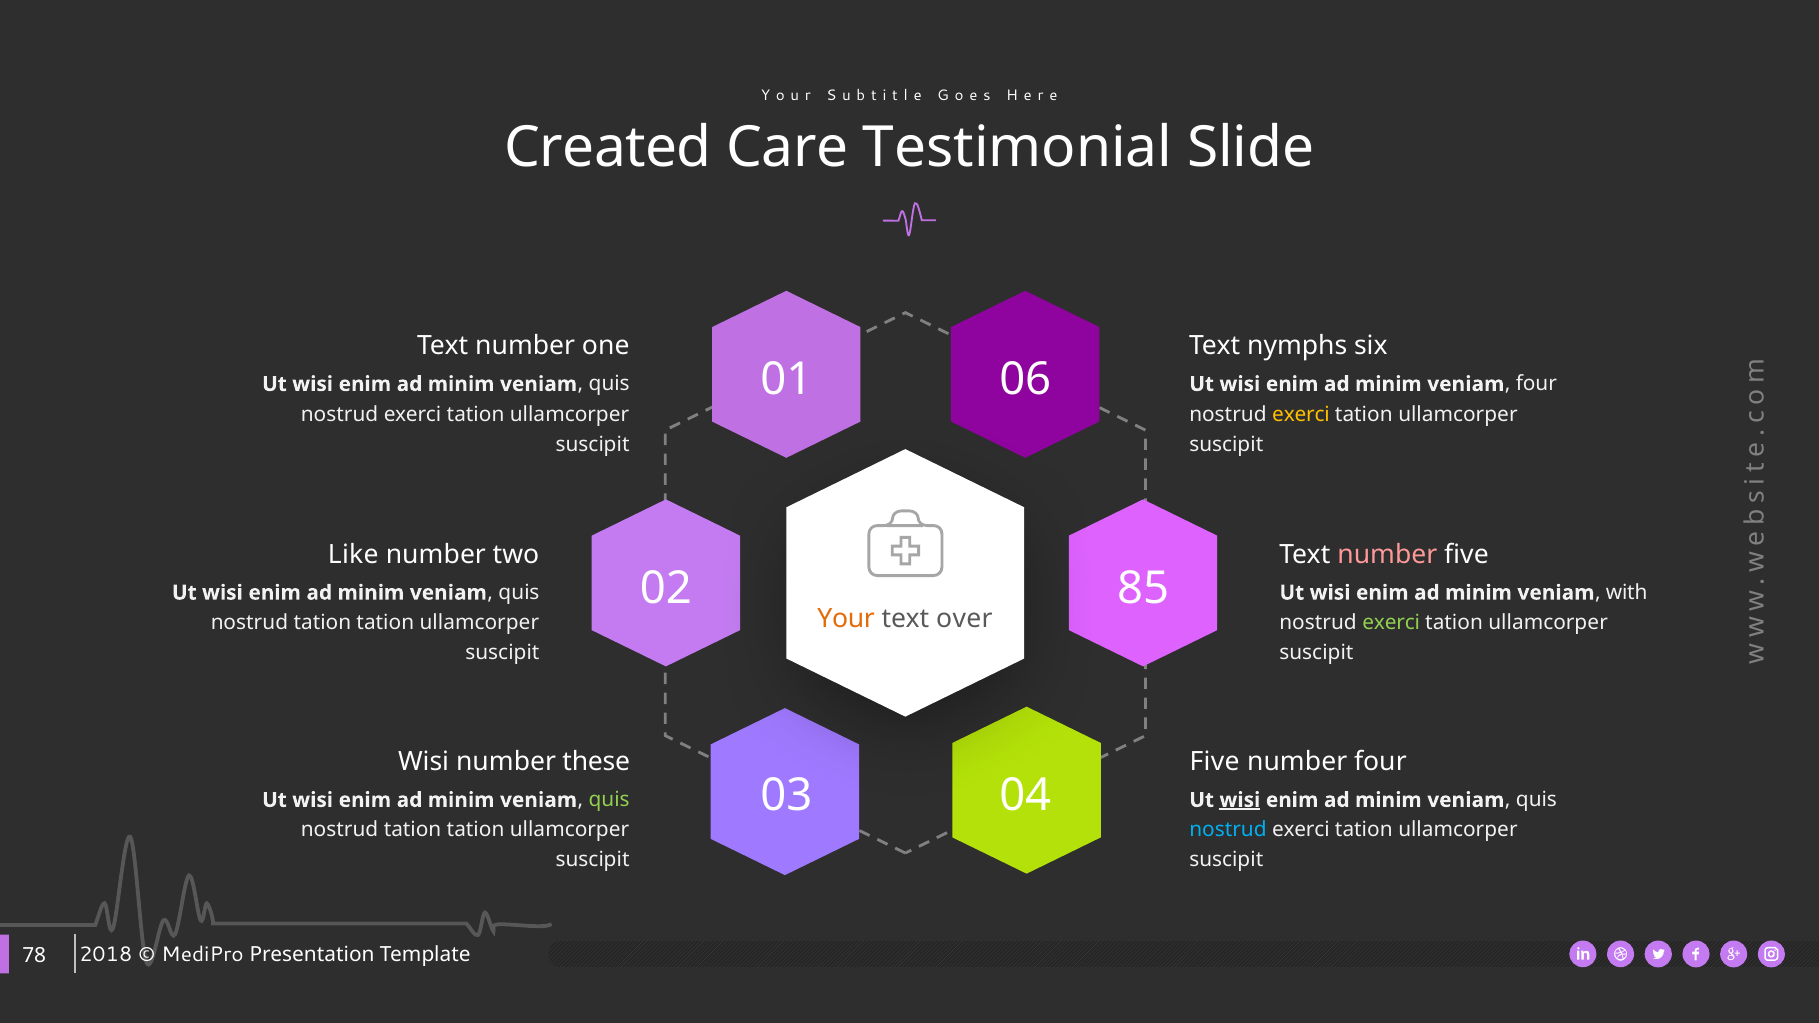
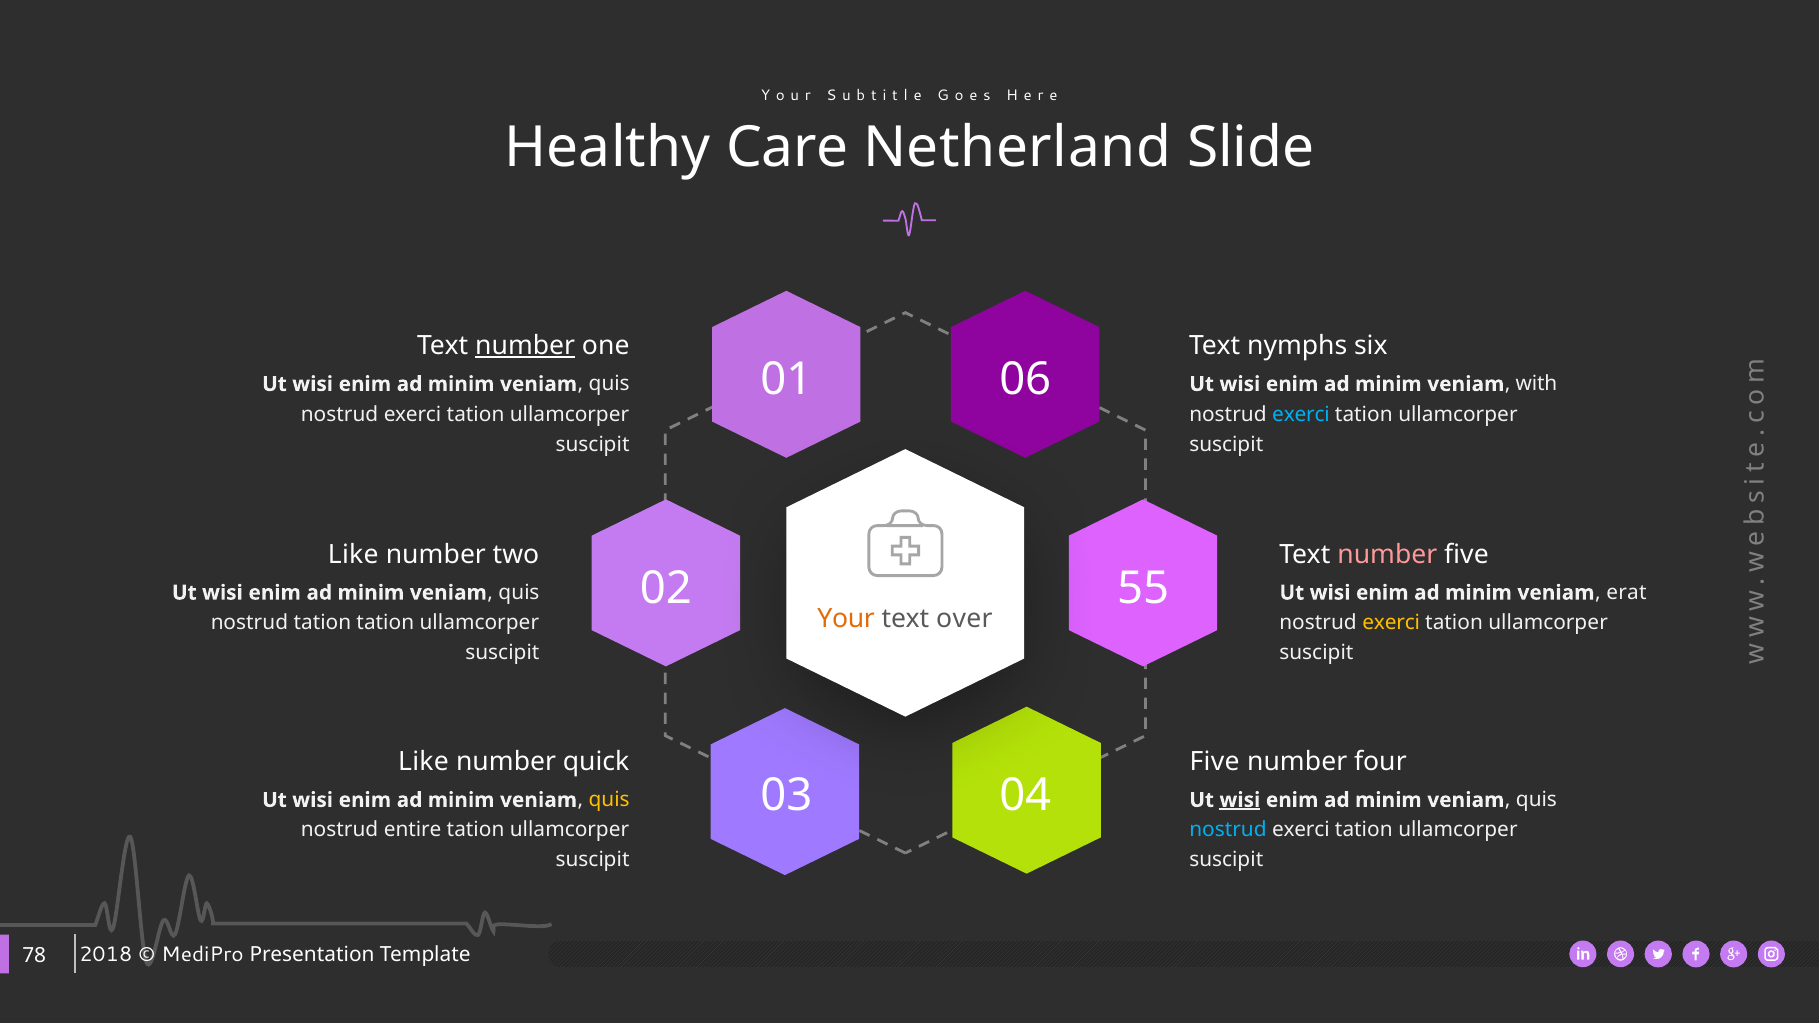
Created: Created -> Healthy (608, 148)
Testimonial: Testimonial -> Netherland (1017, 148)
number underline: none -> present (525, 346)
veniam four: four -> with (1536, 384)
exerci colour: yellow -> light blue (1301, 414)
85: 85 -> 55 (1143, 589)
with: with -> erat (1626, 593)
exerci colour: light green -> yellow (1391, 623)
Wisi: Wisi -> Like (423, 762)
these: these -> quick (596, 762)
quis colour: light green -> yellow (609, 800)
tation: tation -> entire (413, 830)
